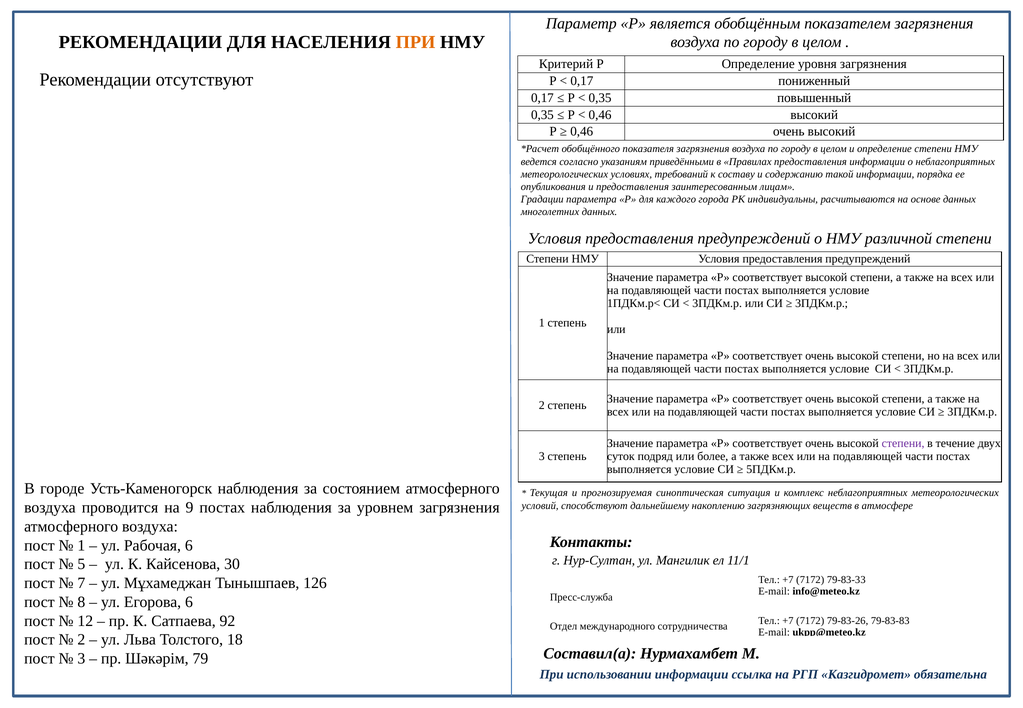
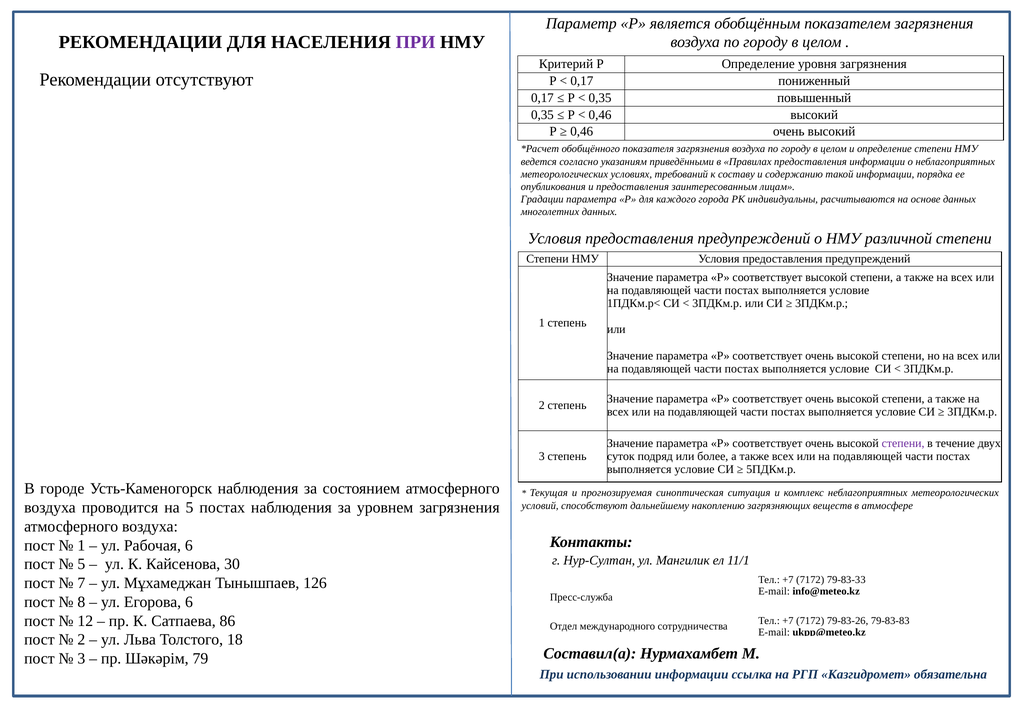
ПРИ colour: orange -> purple (416, 42)
на 9: 9 -> 5 (190, 508)
92: 92 -> 86 (227, 621)
